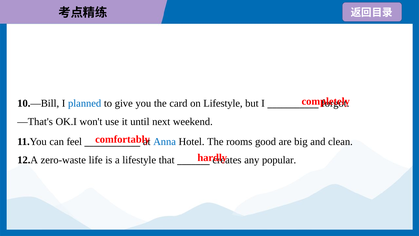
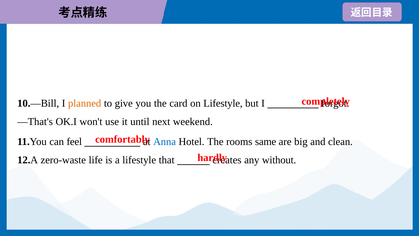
planned colour: blue -> orange (85, 103)
good: good -> same (266, 141)
popular: popular -> without (279, 160)
